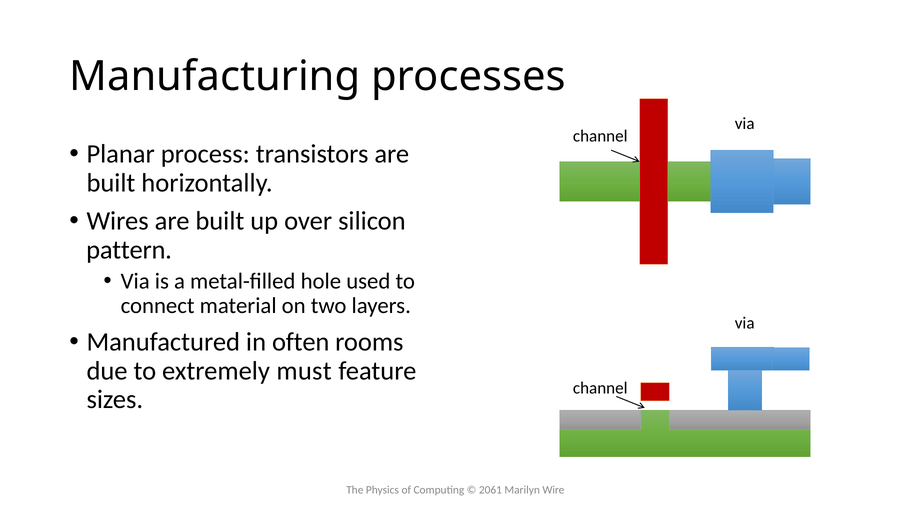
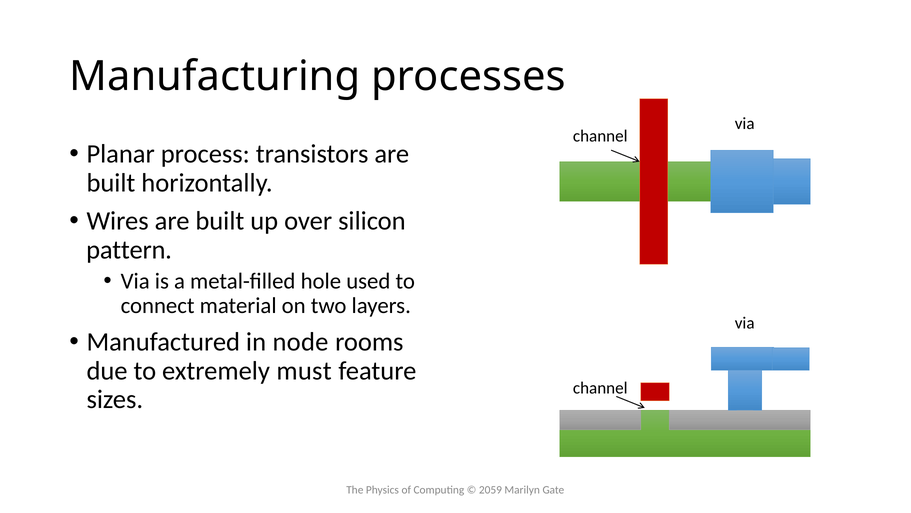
often: often -> node (300, 342)
2061: 2061 -> 2059 (490, 489)
Wire: Wire -> Gate (553, 489)
